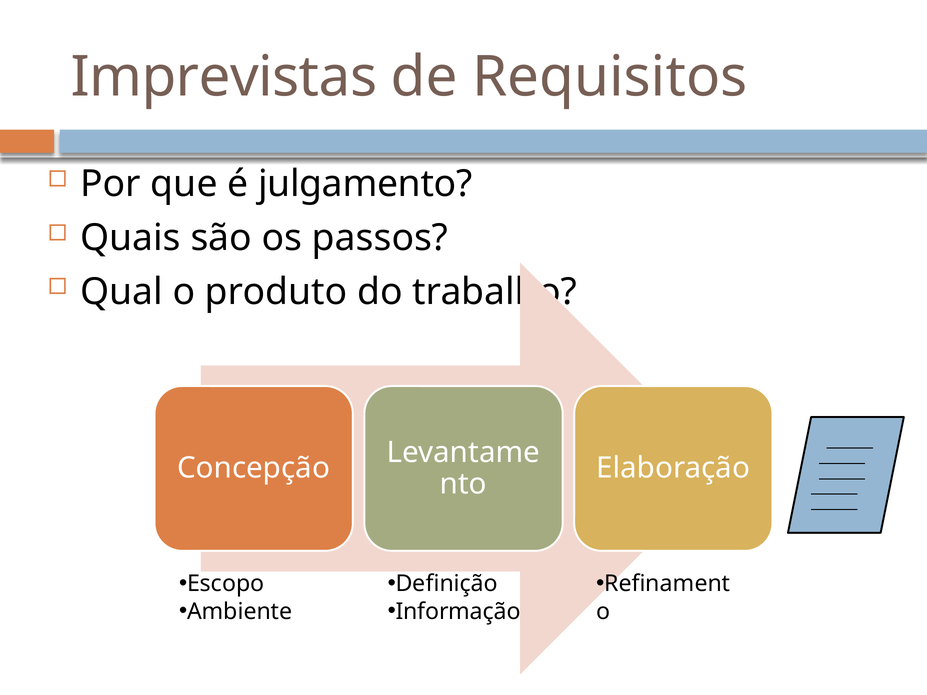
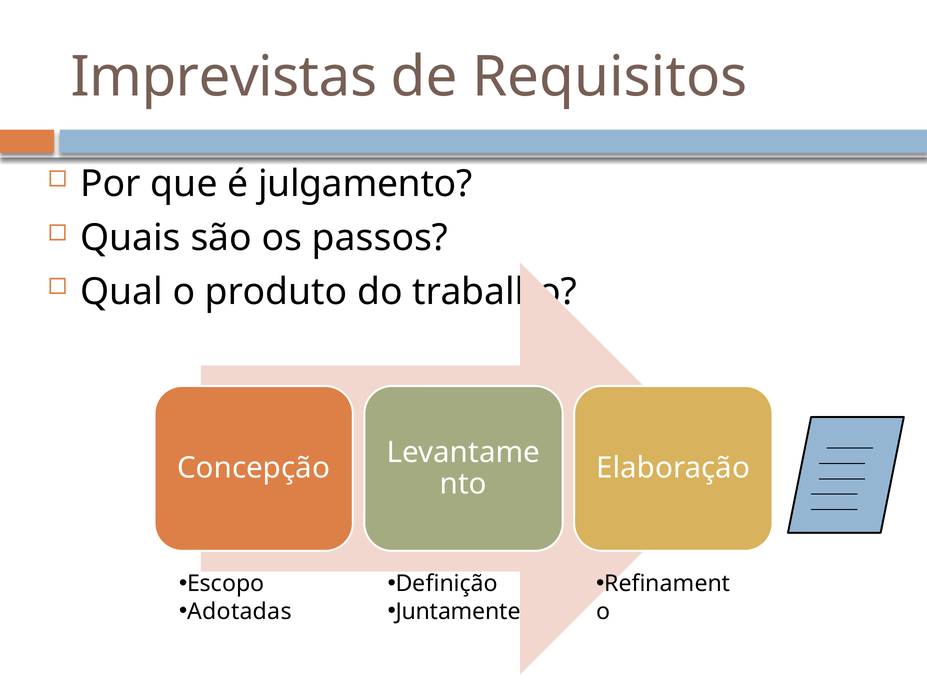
Ambiente: Ambiente -> Adotadas (239, 612)
Informação: Informação -> Juntamente (458, 612)
